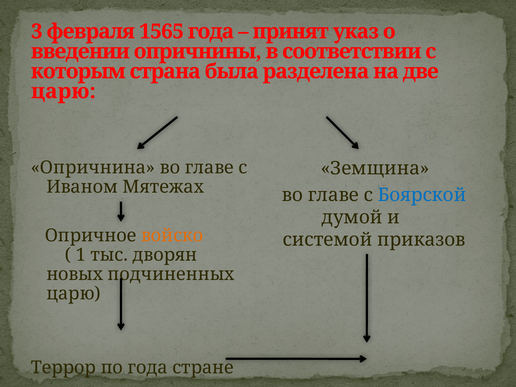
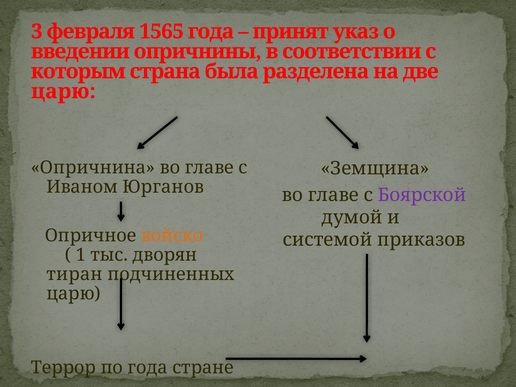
Мятежах: Мятежах -> Юрганов (163, 187)
Боярской colour: blue -> purple (422, 195)
новых: новых -> тиран (75, 274)
